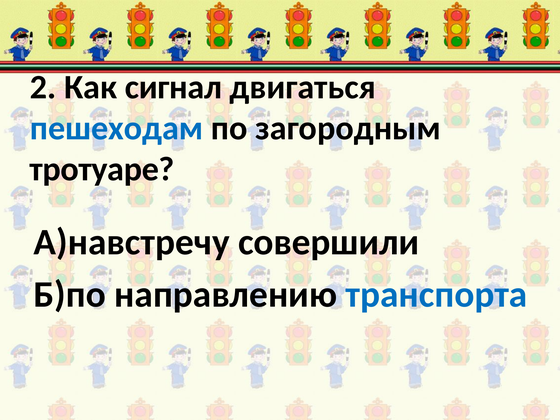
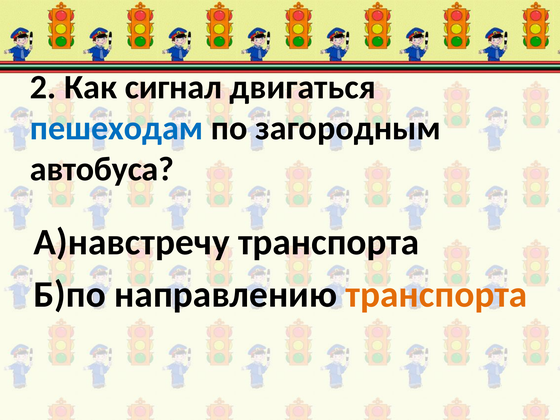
тротуаре: тротуаре -> автобуса (102, 169)
А)навстречу совершили: совершили -> транспорта (329, 242)
транспорта colour: blue -> orange (436, 294)
